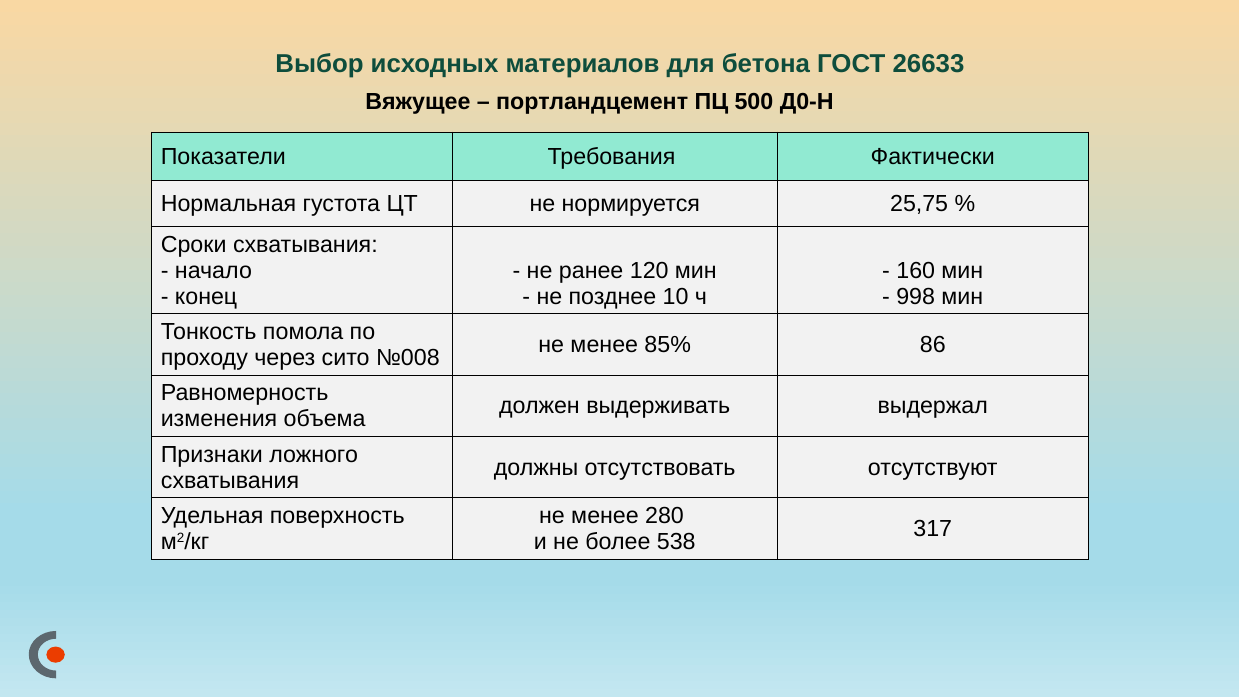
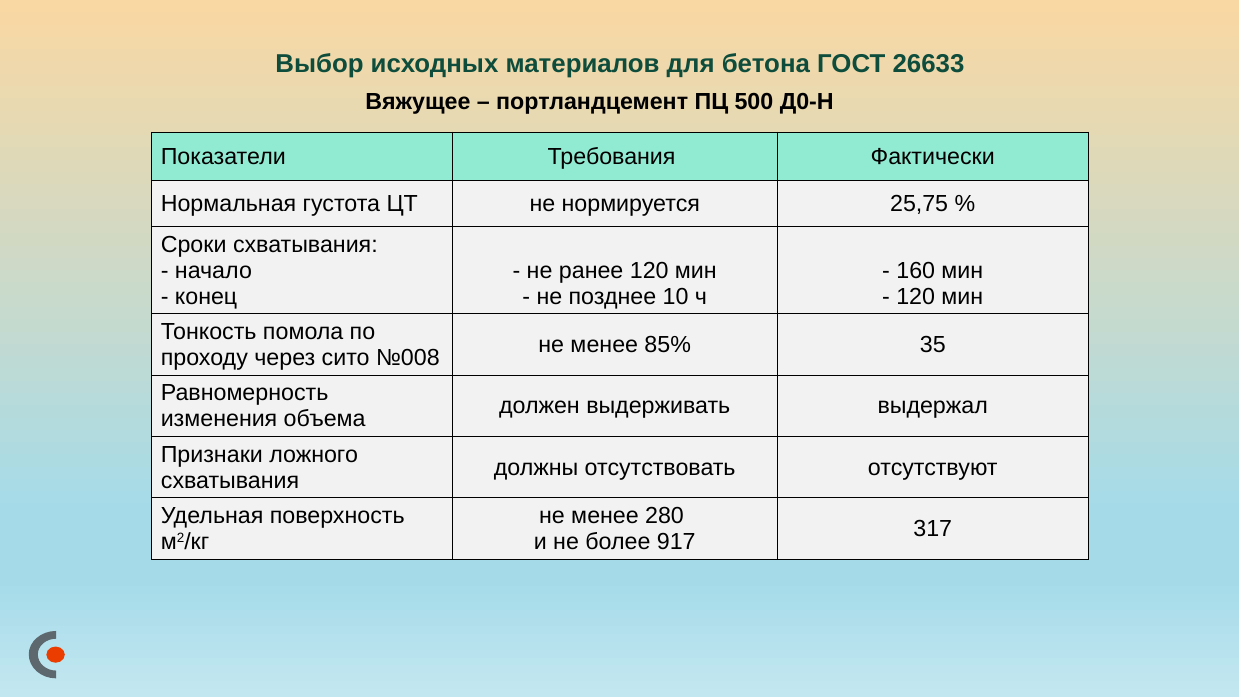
998: 998 -> 120 (916, 296)
86: 86 -> 35 (933, 345)
538: 538 -> 917 (676, 542)
